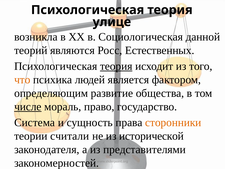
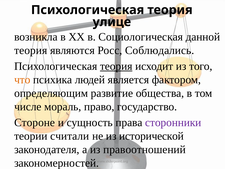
теорий: теорий -> теория (31, 50)
Естественных: Естественных -> Соблюдались (160, 50)
числе underline: present -> none (28, 107)
Система: Система -> Стороне (35, 122)
сторонники colour: orange -> purple (173, 122)
представителями: представителями -> правоотношений (144, 149)
